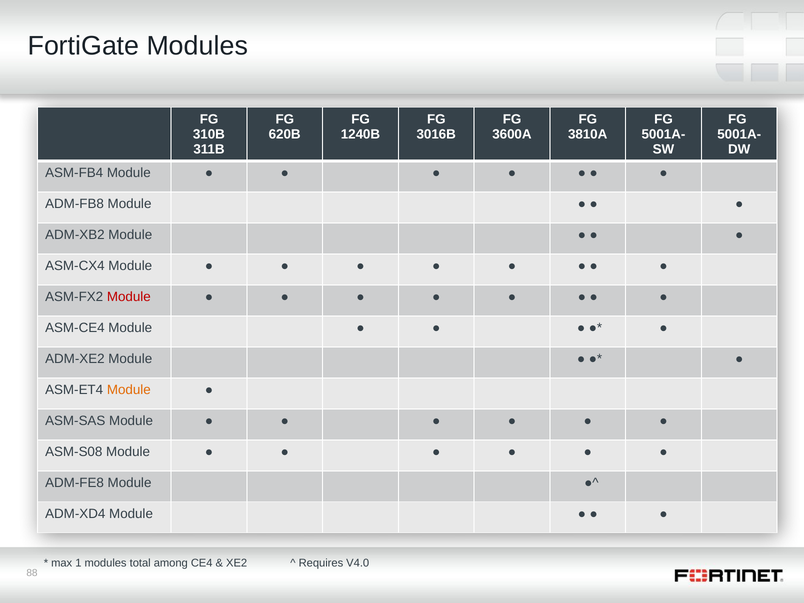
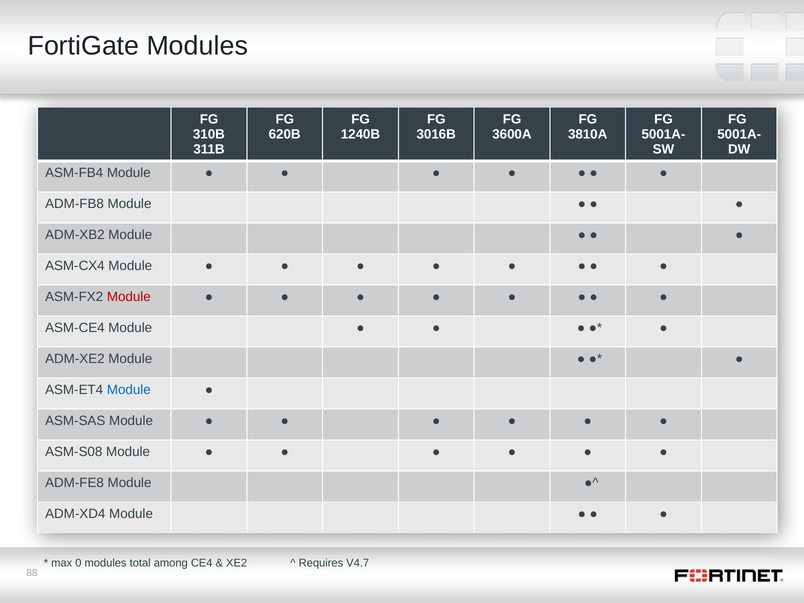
Module colour: orange -> blue (129, 390)
1: 1 -> 0 (78, 563)
V4.0: V4.0 -> V4.7 (358, 563)
